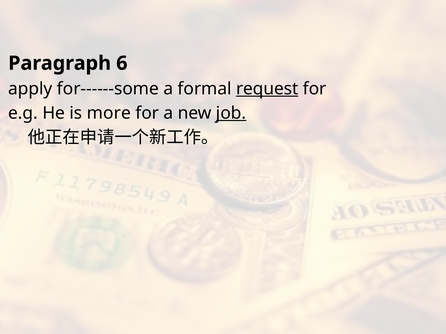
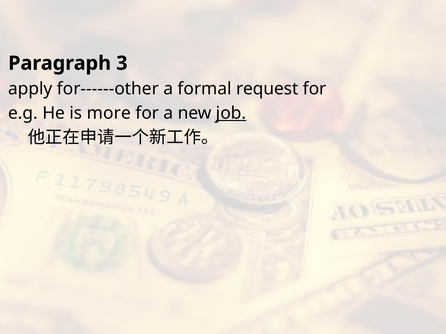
6: 6 -> 3 (122, 63)
for------some: for------some -> for------other (108, 89)
request underline: present -> none (267, 89)
